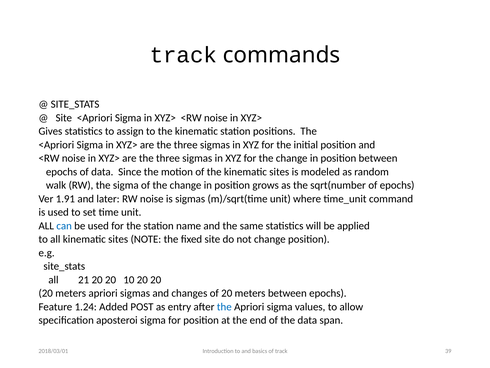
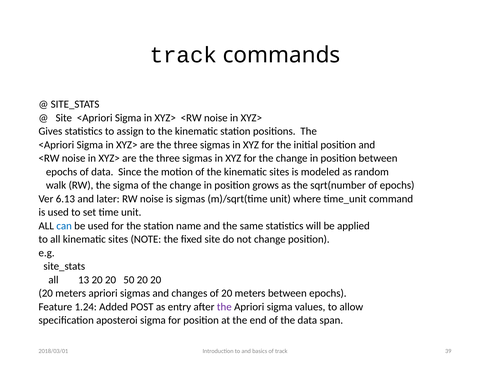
1.91: 1.91 -> 6.13 (65, 199)
21: 21 -> 13 (84, 280)
10: 10 -> 50 (129, 280)
the colour: blue -> purple (224, 306)
